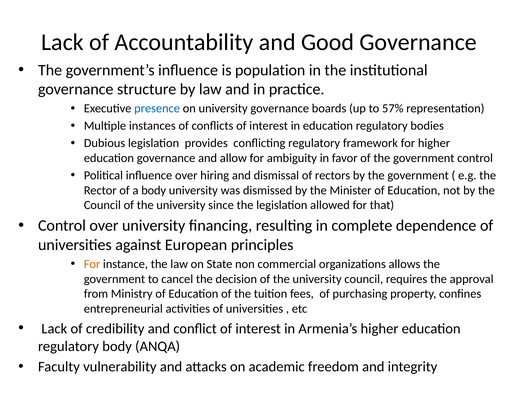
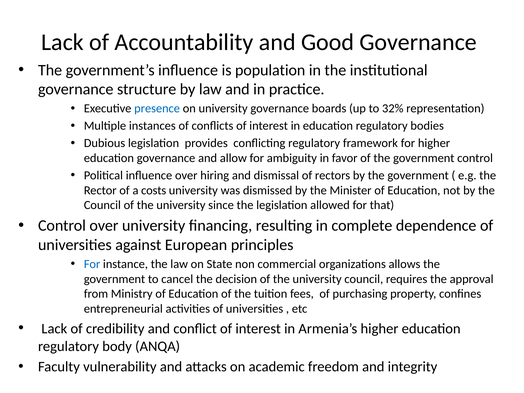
57%: 57% -> 32% (393, 109)
a body: body -> costs (154, 190)
For colour: orange -> blue (92, 264)
